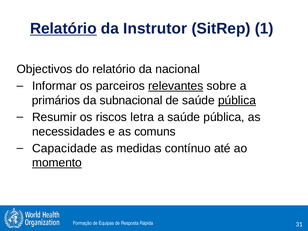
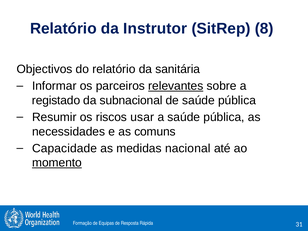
Relatório underline: present -> none (63, 28)
1: 1 -> 8 (264, 28)
nacional: nacional -> sanitária (178, 69)
primários: primários -> registado (56, 100)
pública underline: present -> none (237, 100)
letra: letra -> usar (142, 117)
contínuo: contínuo -> nacional (188, 148)
